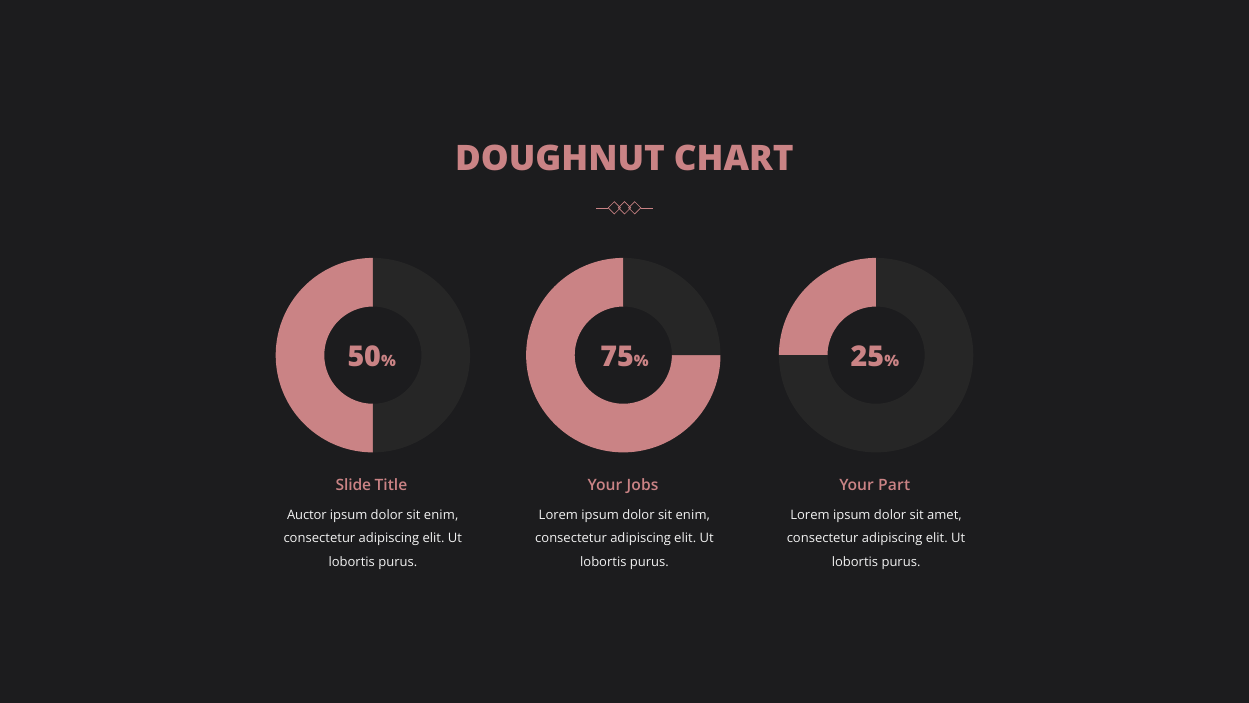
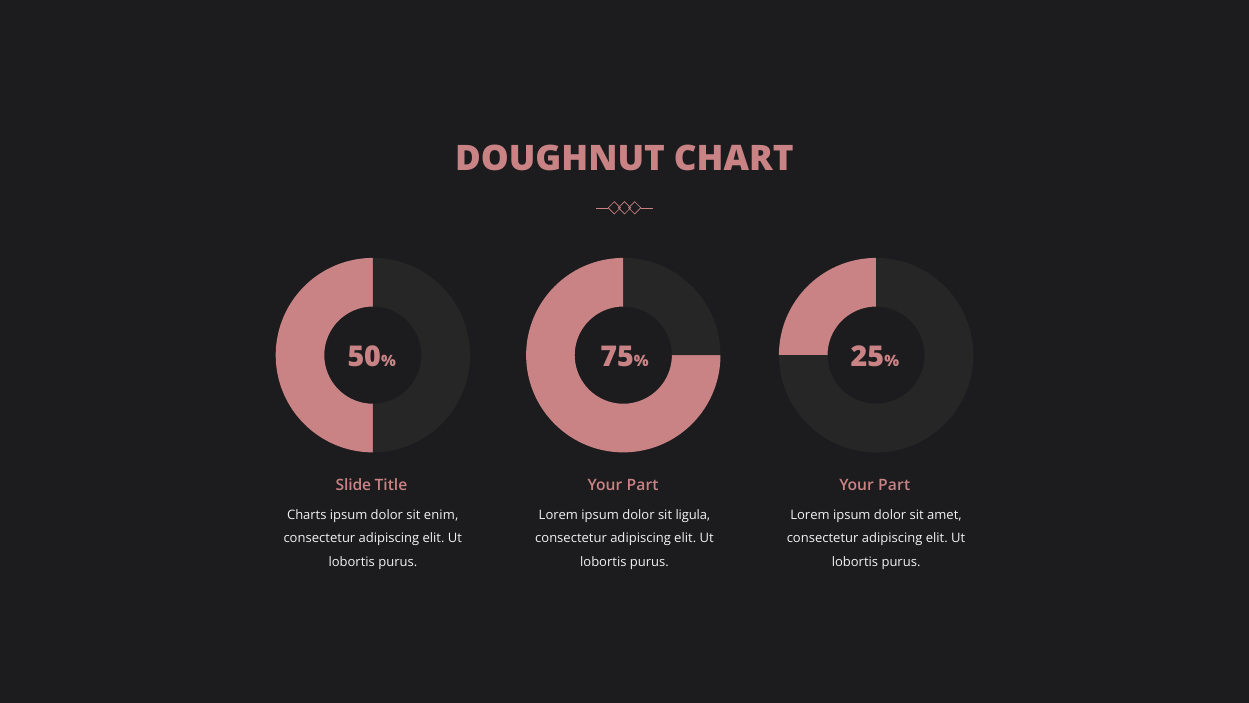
Jobs: Jobs -> Part (643, 485)
Auctor: Auctor -> Charts (307, 515)
enim: enim -> ligula (693, 515)
